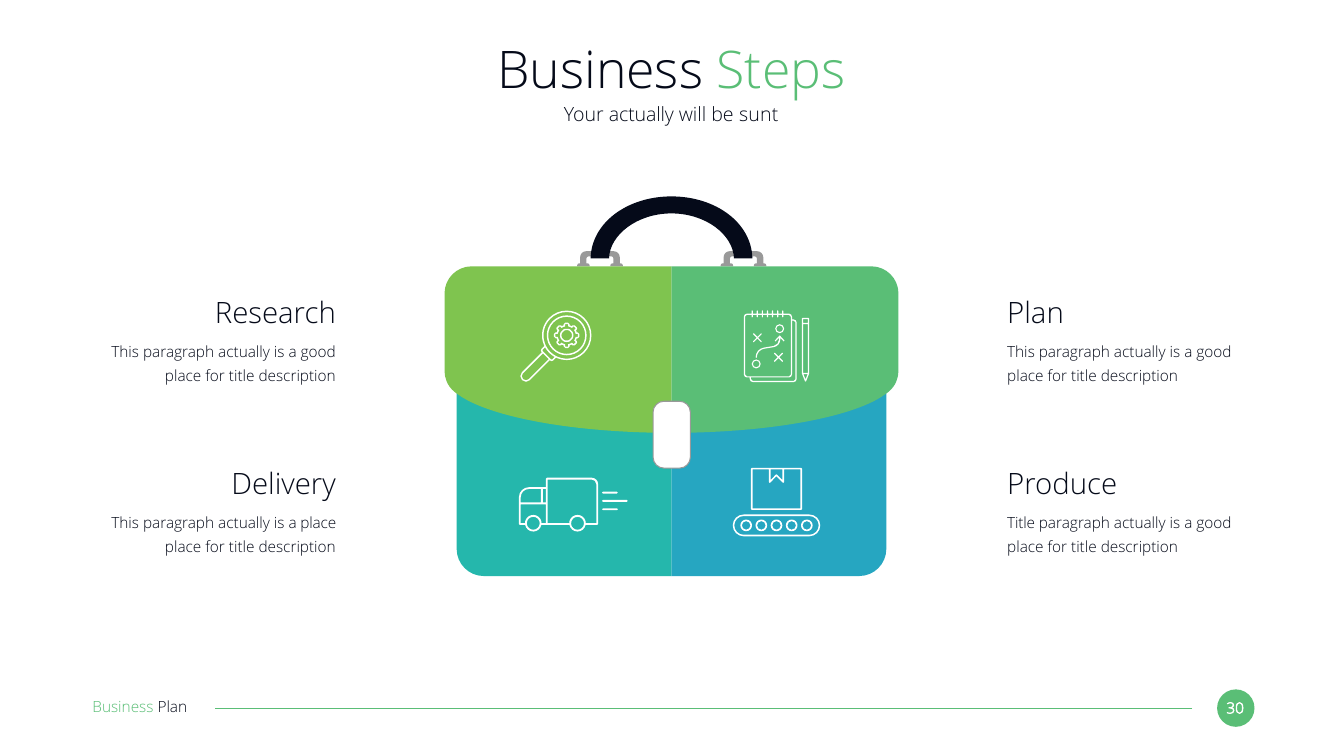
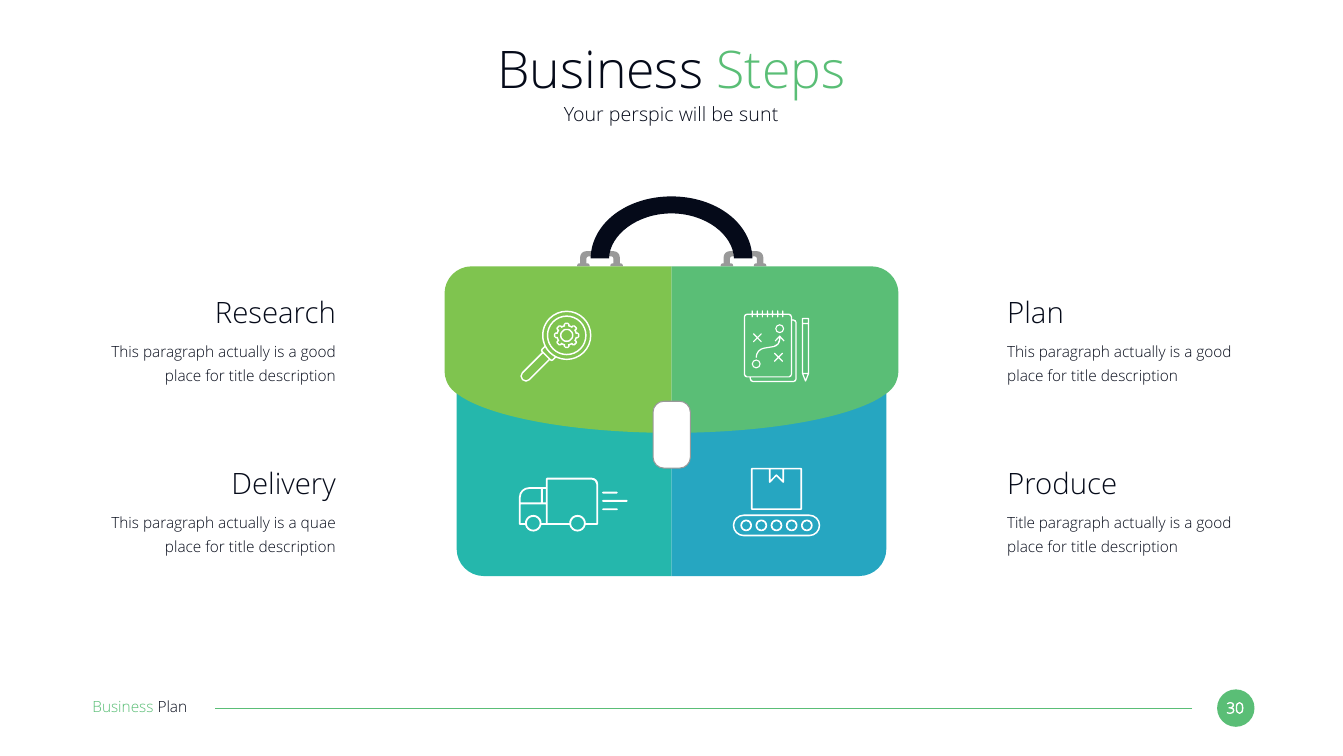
Your actually: actually -> perspic (641, 115)
a place: place -> quae (318, 523)
